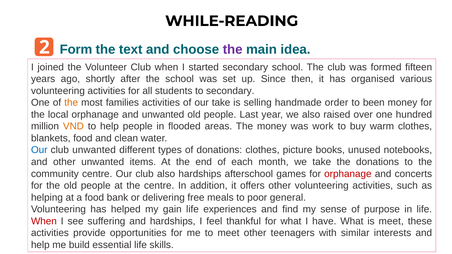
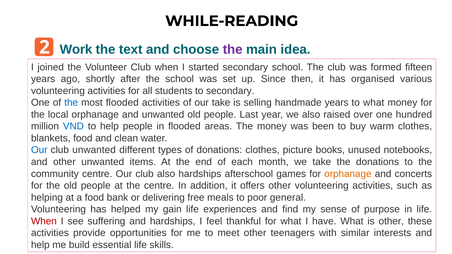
Form: Form -> Work (76, 50)
the colour: orange -> blue (71, 103)
most families: families -> flooded (122, 103)
handmade order: order -> years (337, 103)
to been: been -> what (374, 103)
VND colour: orange -> blue (73, 126)
work: work -> been (323, 126)
orphanage colour: red -> orange (348, 174)
is meet: meet -> other (391, 221)
